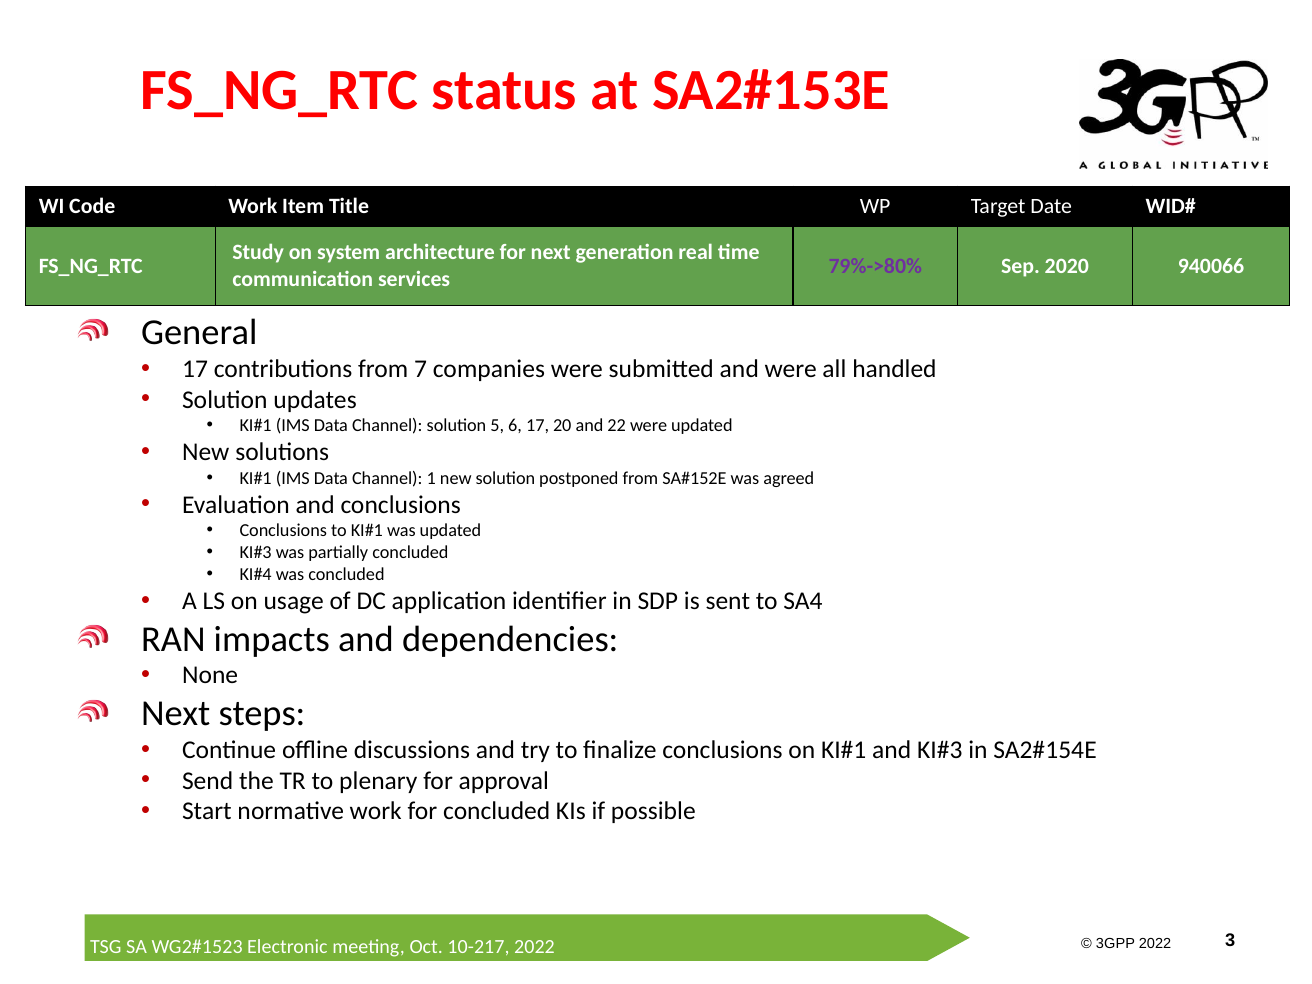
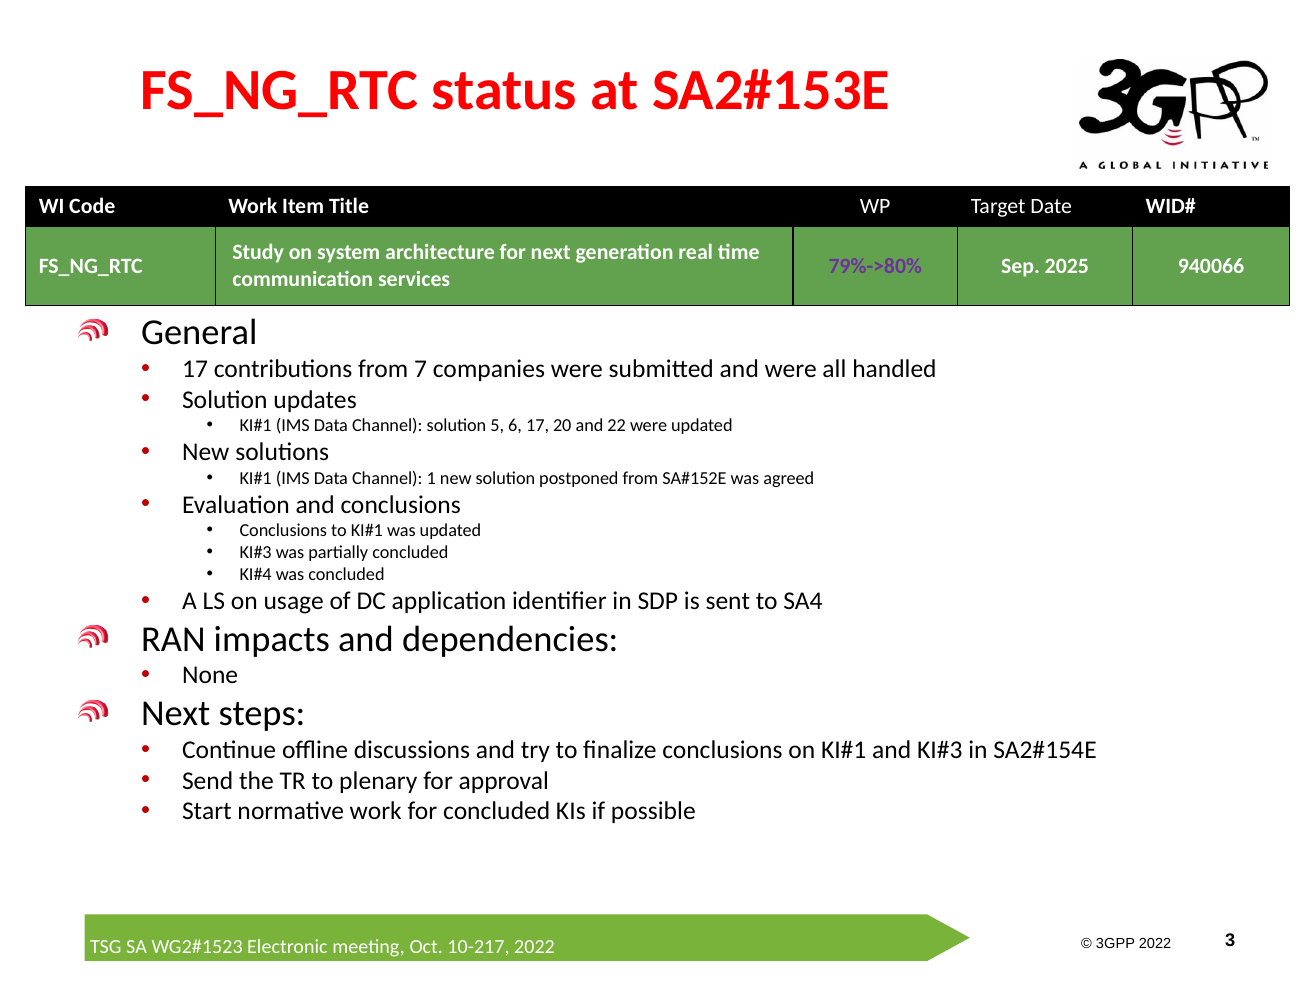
2020: 2020 -> 2025 (1067, 266)
